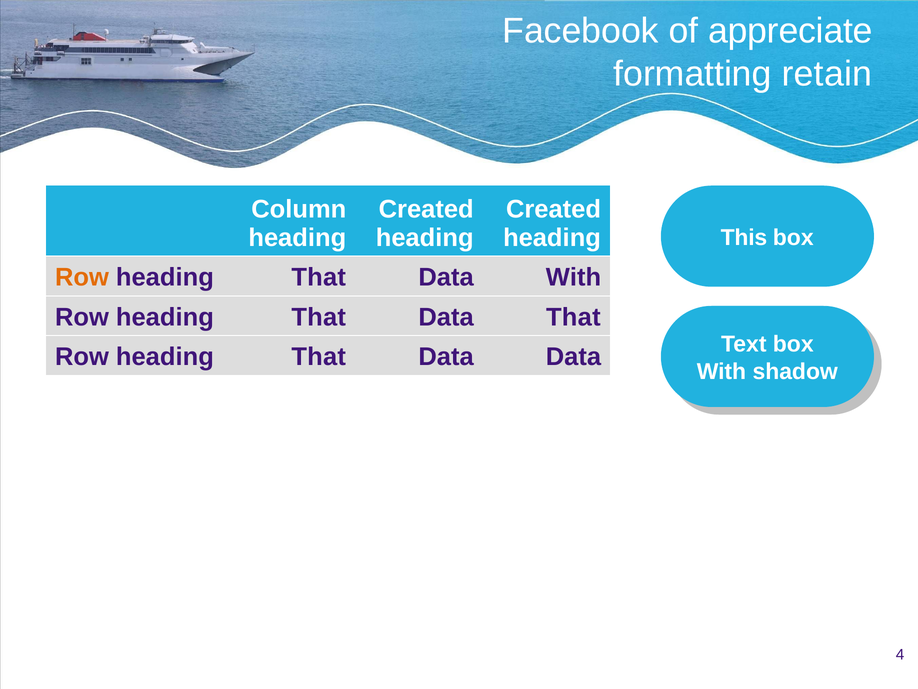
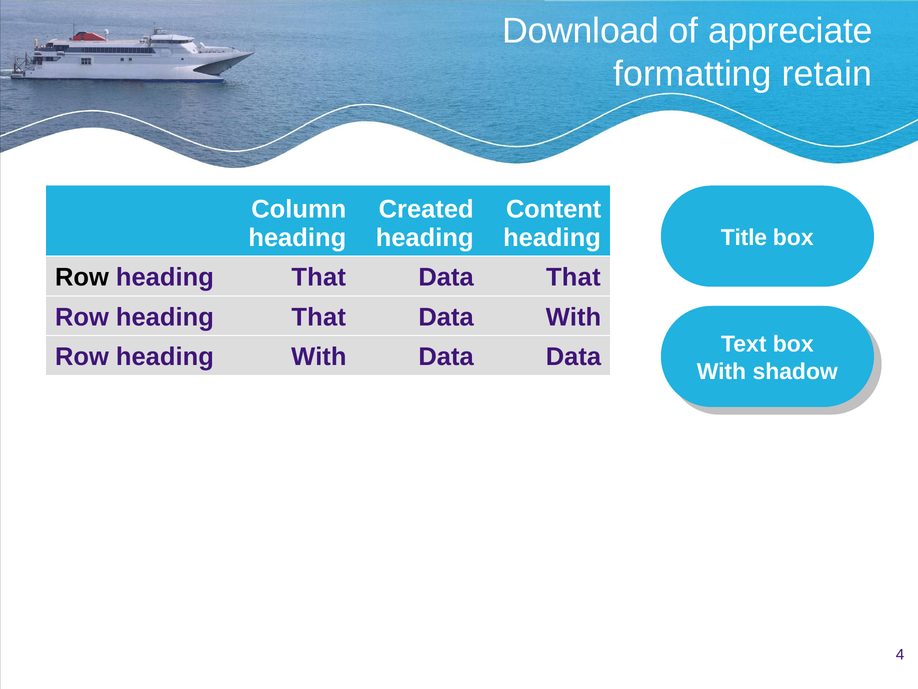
Facebook: Facebook -> Download (581, 31)
Created: Created -> Content (554, 209)
This: This -> Title (744, 238)
Row colour: orange -> black (82, 277)
Data With: With -> That (573, 277)
Data That: That -> With (573, 317)
That: That -> With (319, 357)
